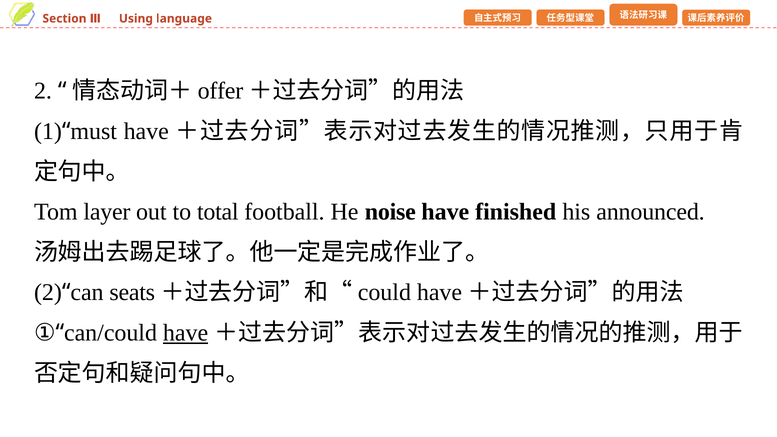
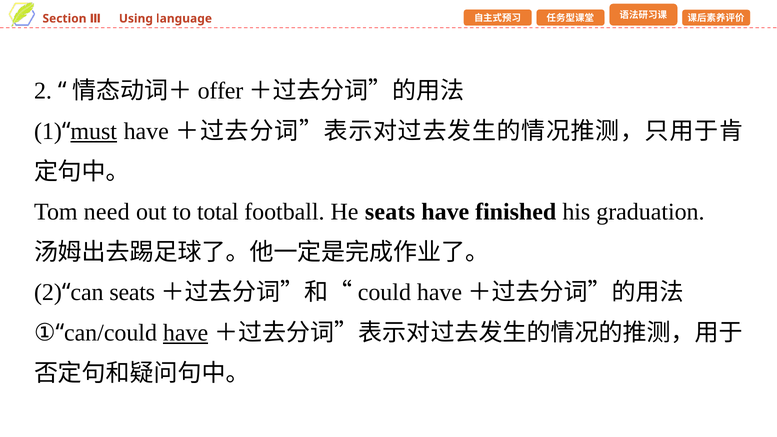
must underline: none -> present (94, 131)
layer: layer -> need (107, 212)
He noise: noise -> seats (390, 212)
announced: announced -> graduation (650, 212)
